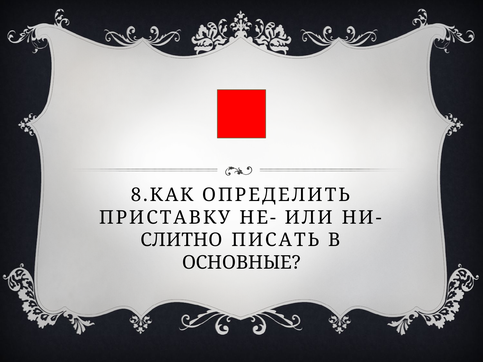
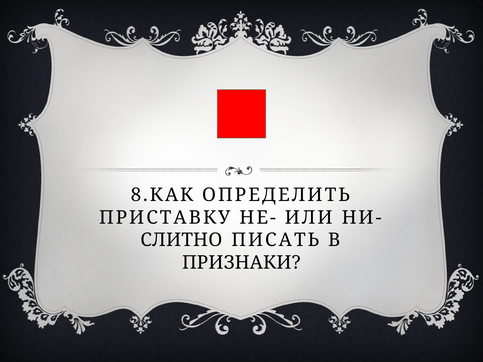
ОСНОВНЫЕ: ОСНОВНЫЕ -> ПРИЗНАКИ (241, 263)
